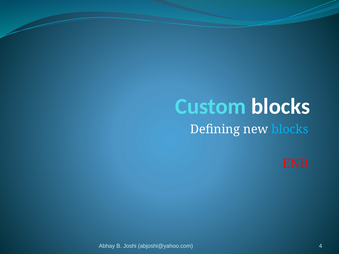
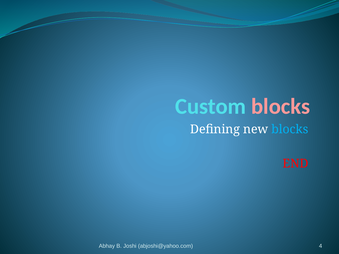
blocks colour: white -> pink (281, 107)
